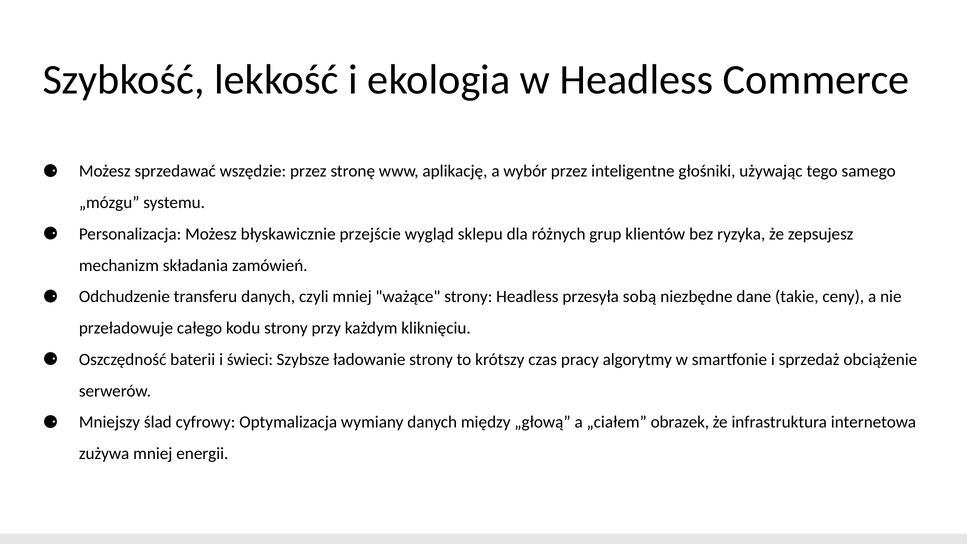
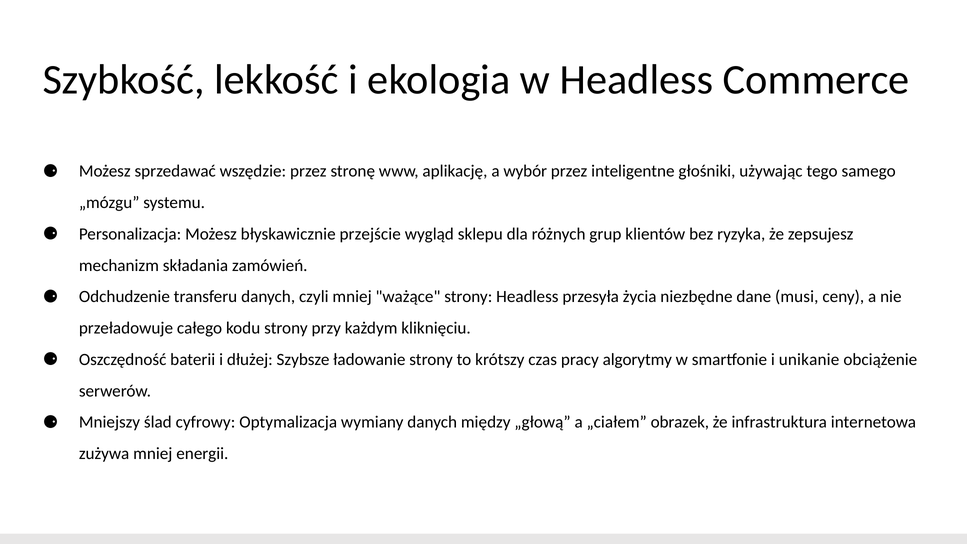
sobą: sobą -> życia (640, 297)
takie: takie -> musi (797, 297)
świeci: świeci -> dłużej (250, 359)
sprzedaż: sprzedaż -> unikanie (809, 359)
